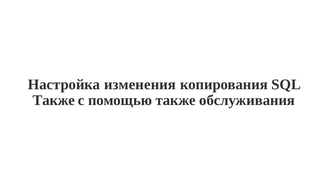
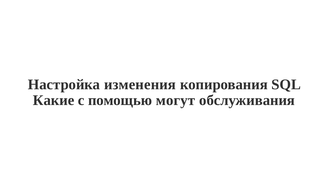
Также: Также -> Какие (54, 100)
помощью также: также -> могут (176, 100)
